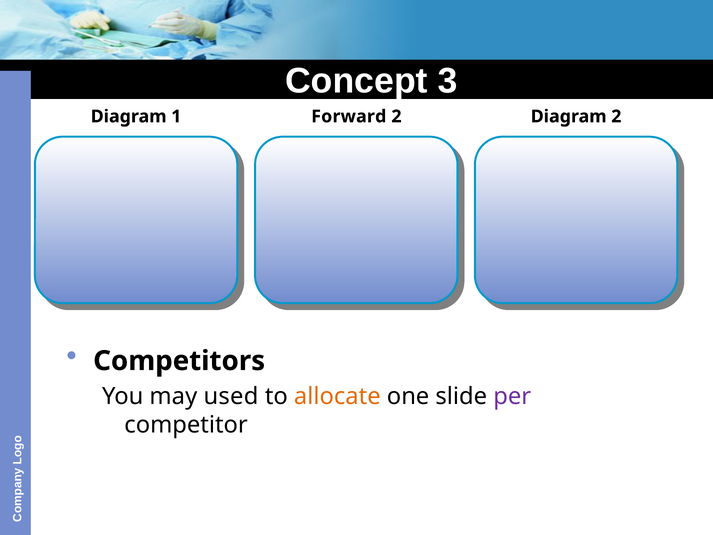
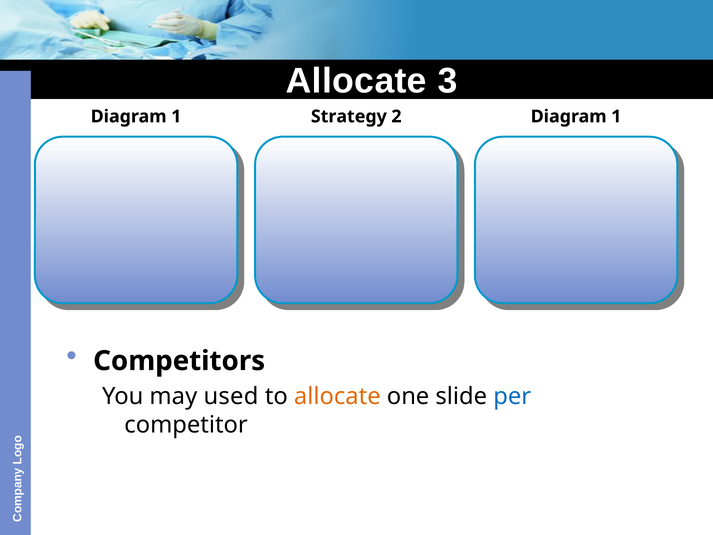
Concept: Concept -> Allocate (356, 81)
Forward: Forward -> Strategy (349, 116)
2 Diagram 2: 2 -> 1 (616, 116)
per colour: purple -> blue (512, 396)
